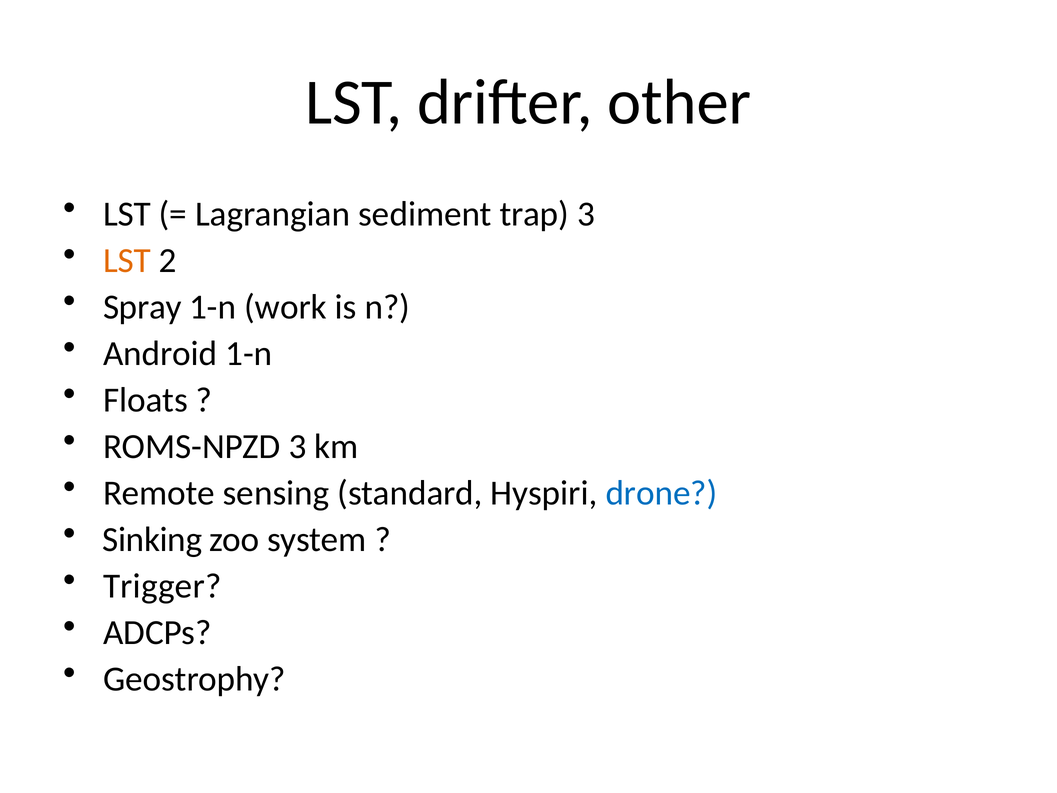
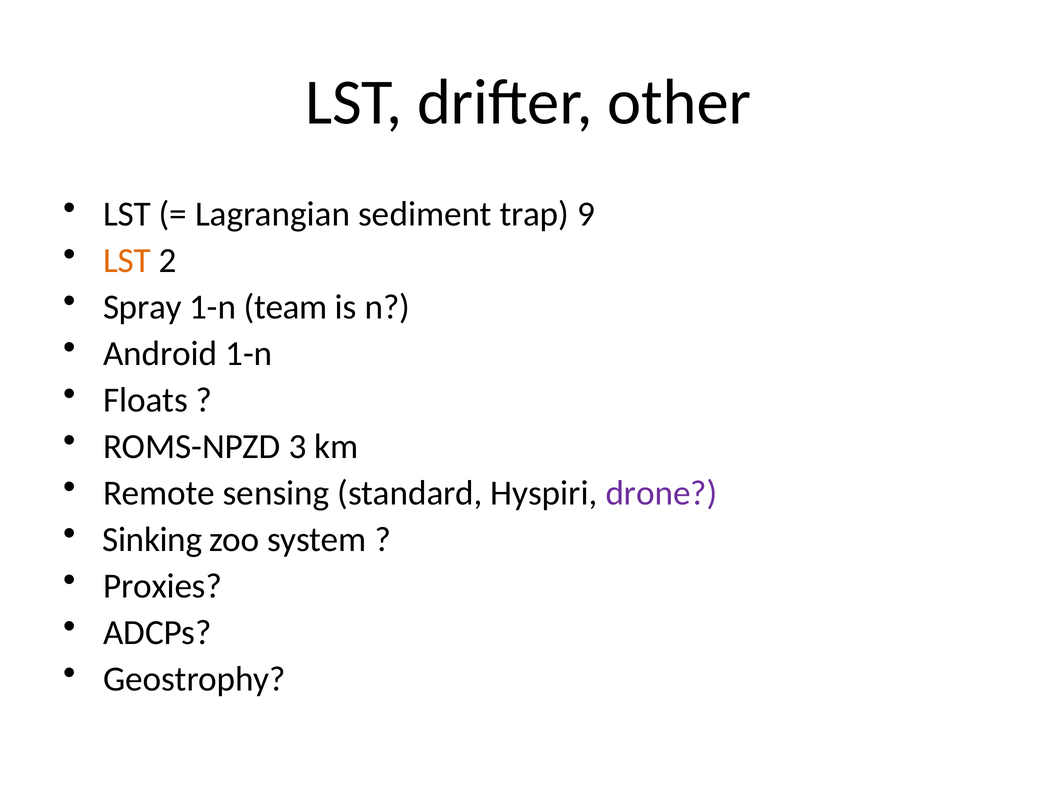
trap 3: 3 -> 9 (586, 214)
work: work -> team (286, 307)
drone colour: blue -> purple (661, 493)
Trigger: Trigger -> Proxies (162, 586)
